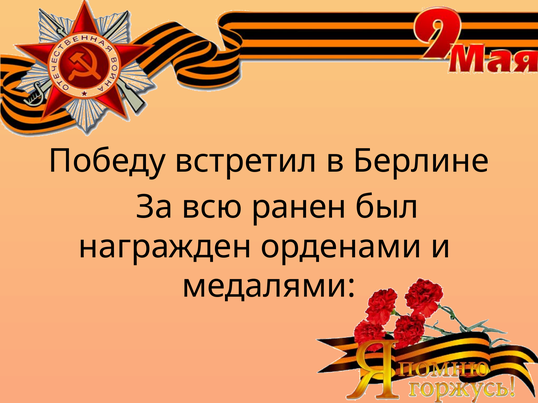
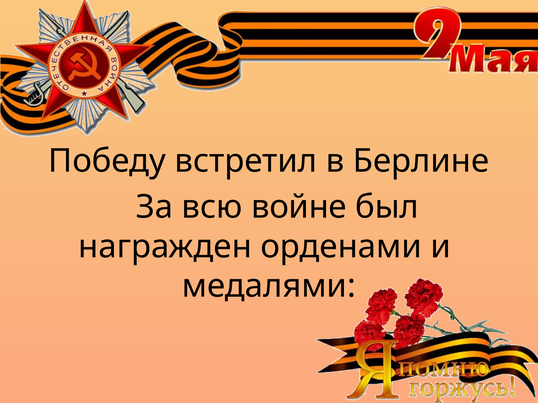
ранен: ранен -> войне (299, 207)
